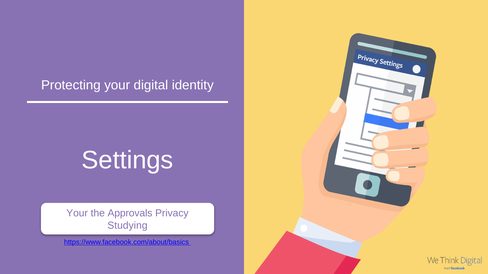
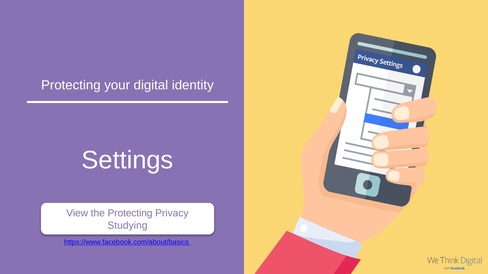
Your: Your -> View (77, 214)
the Approvals: Approvals -> Protecting (130, 214)
